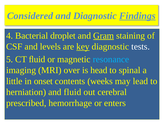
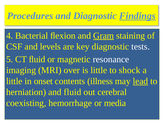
Considered: Considered -> Procedures (30, 16)
droplet: droplet -> ﬂexion (63, 36)
key underline: present -> none (83, 47)
resonance colour: light blue -> white (111, 59)
is head: head -> little (99, 70)
spinal: spinal -> shock (130, 70)
weeks: weeks -> illness (100, 81)
lead underline: none -> present (140, 81)
prescribed: prescribed -> coexisting (26, 103)
enters: enters -> media (115, 103)
